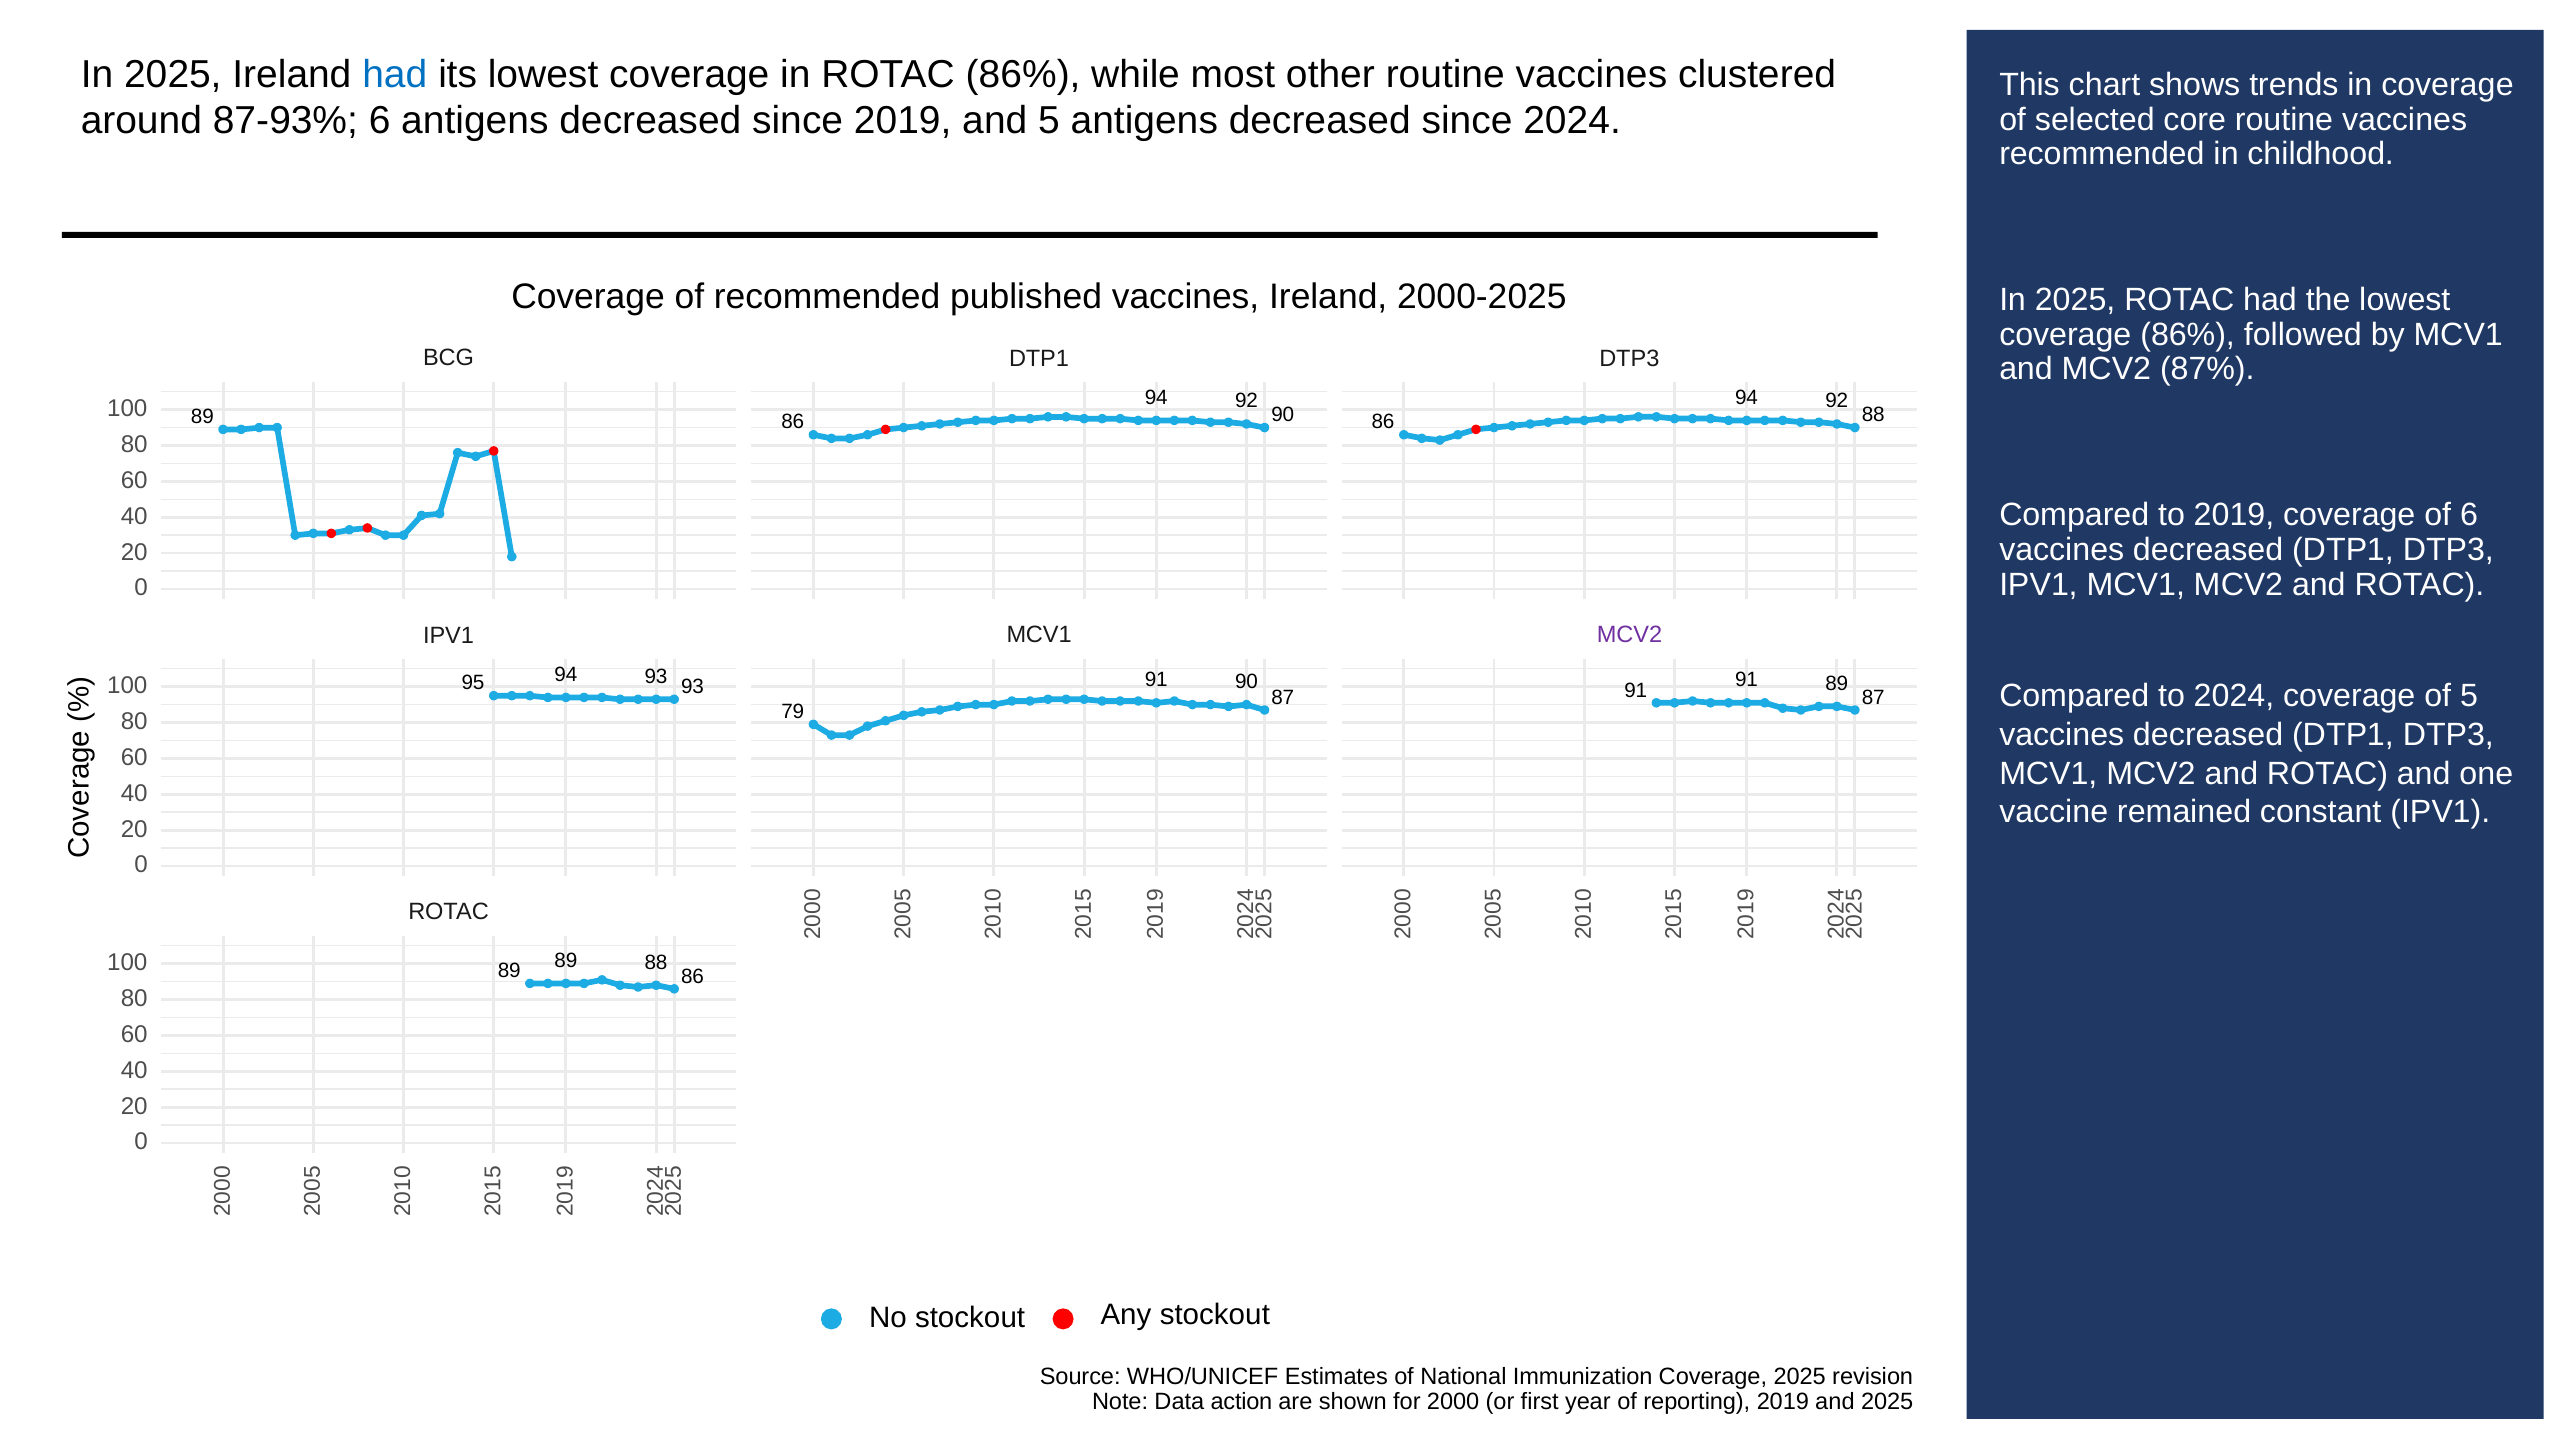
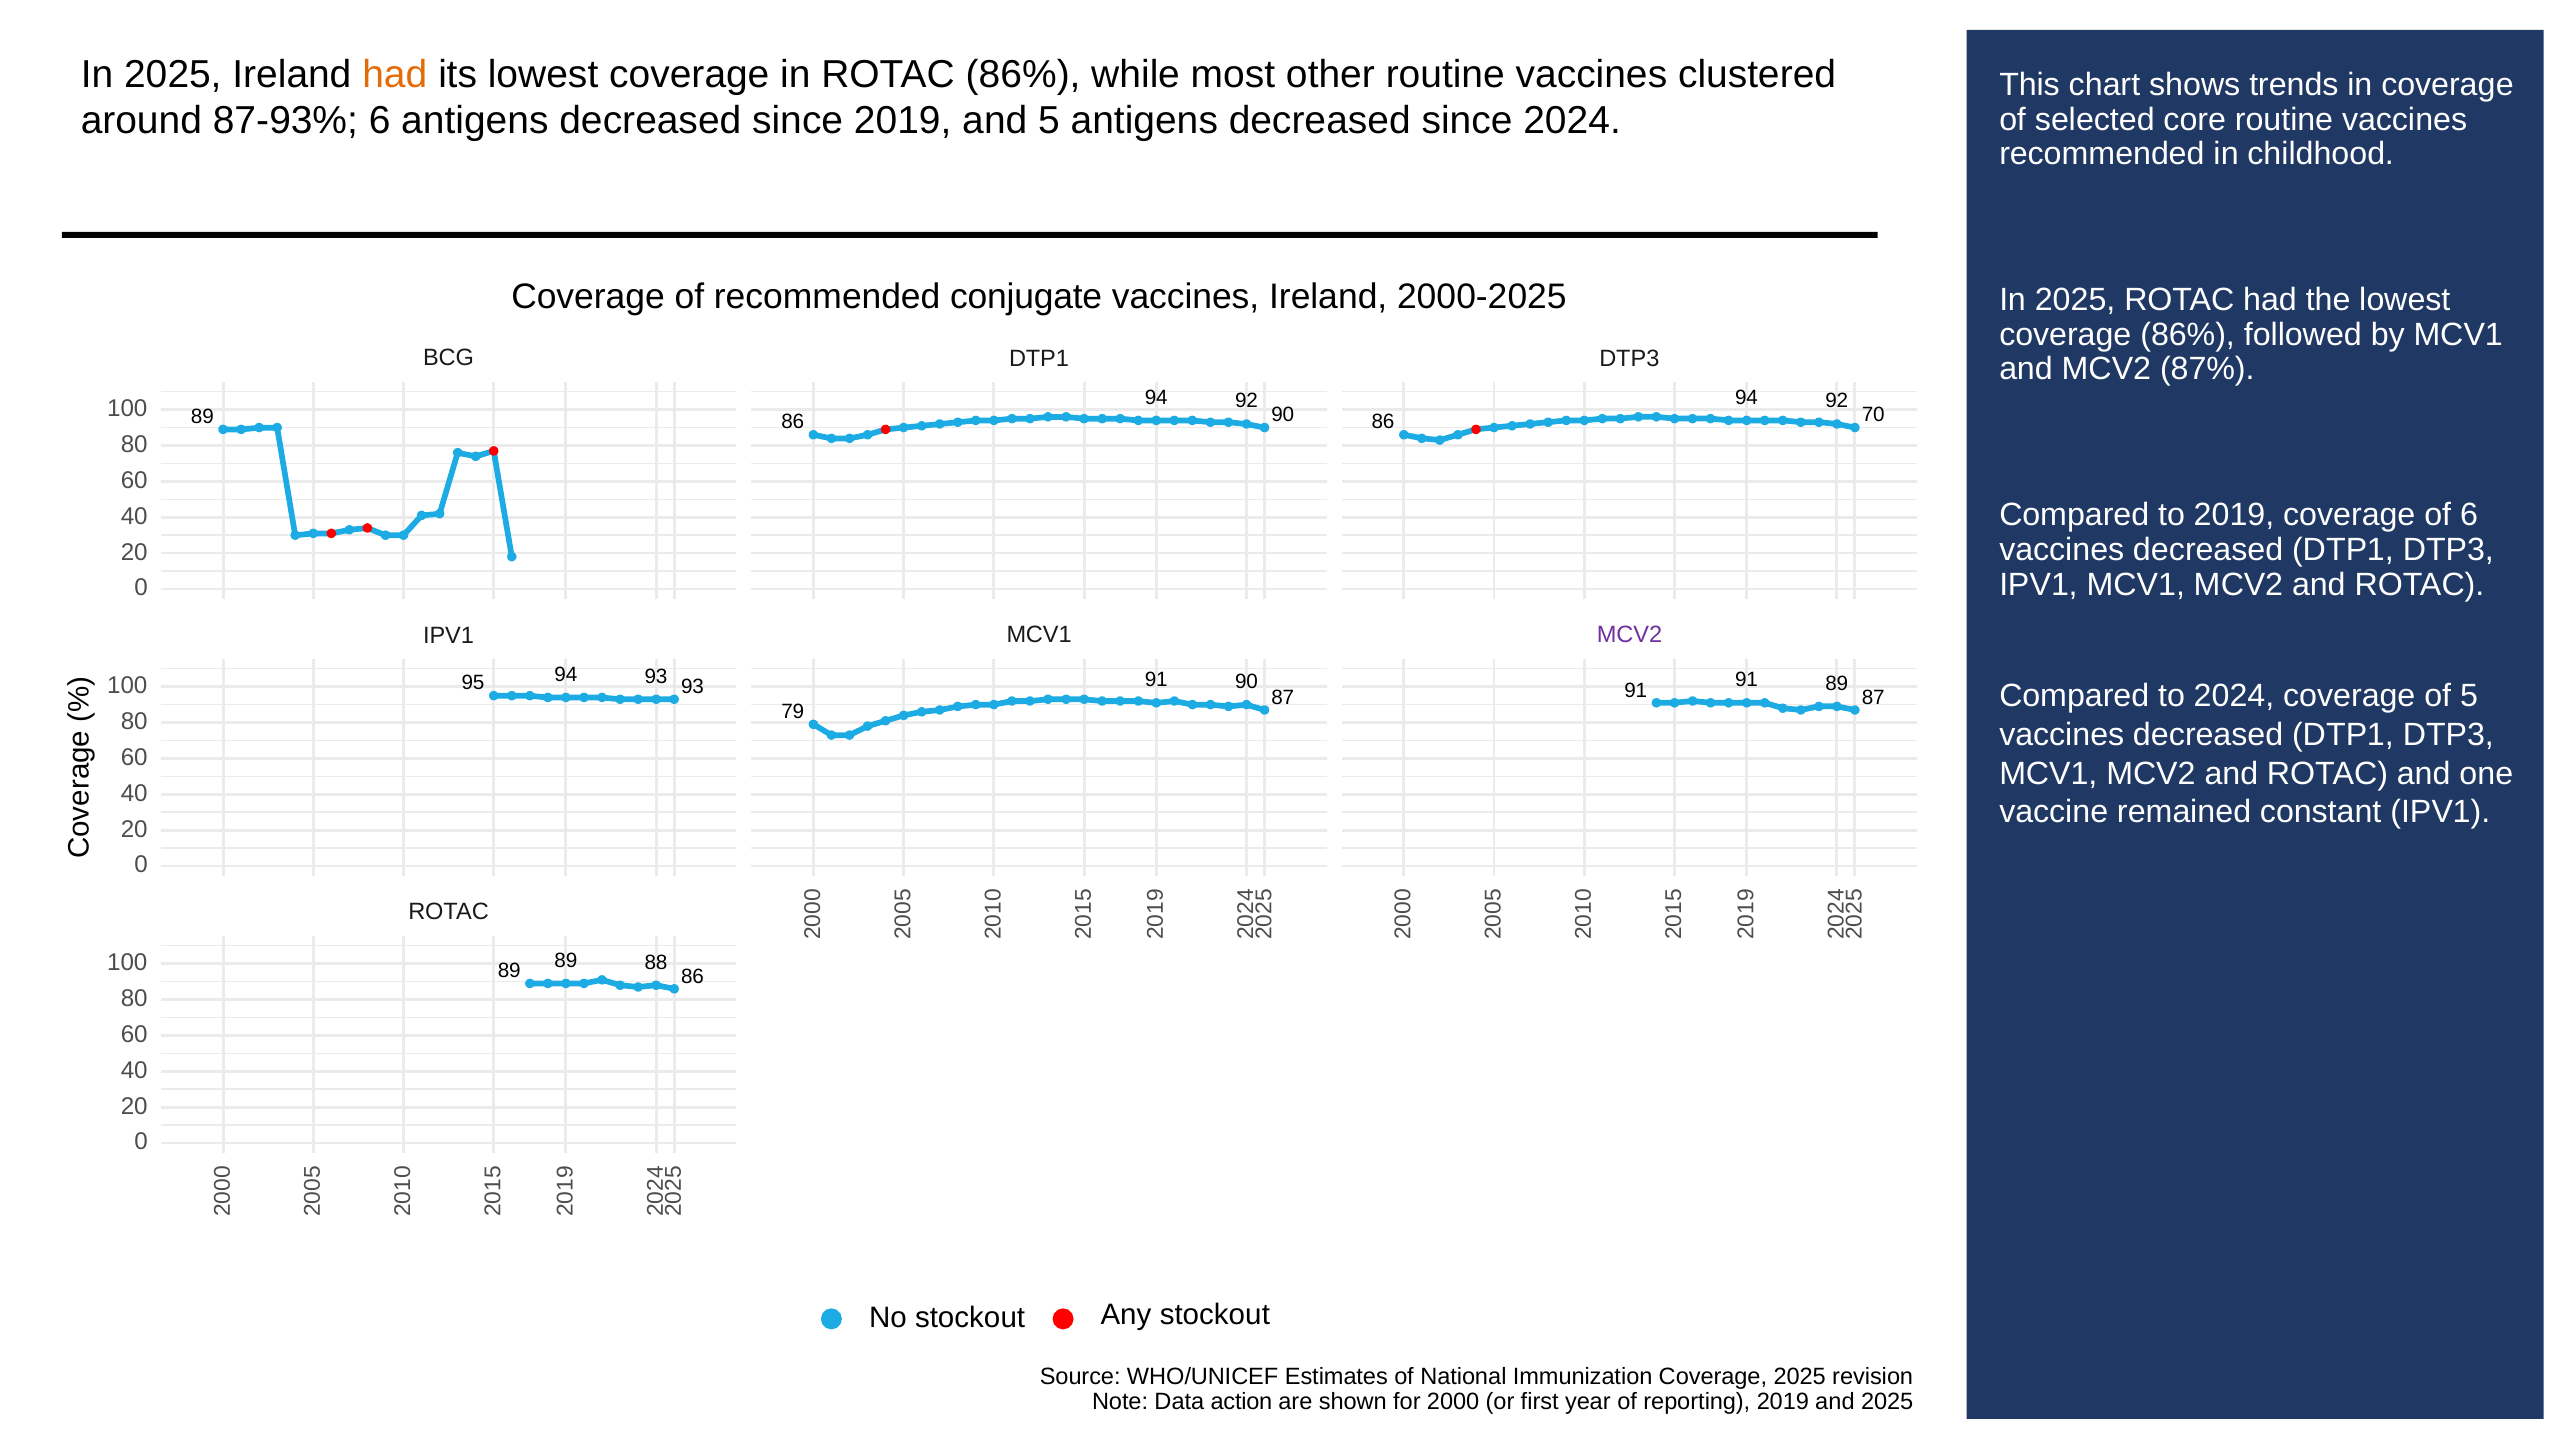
had colour: blue -> orange (395, 74)
published: published -> conjugate (1026, 297)
86 88: 88 -> 70 (1873, 415)
